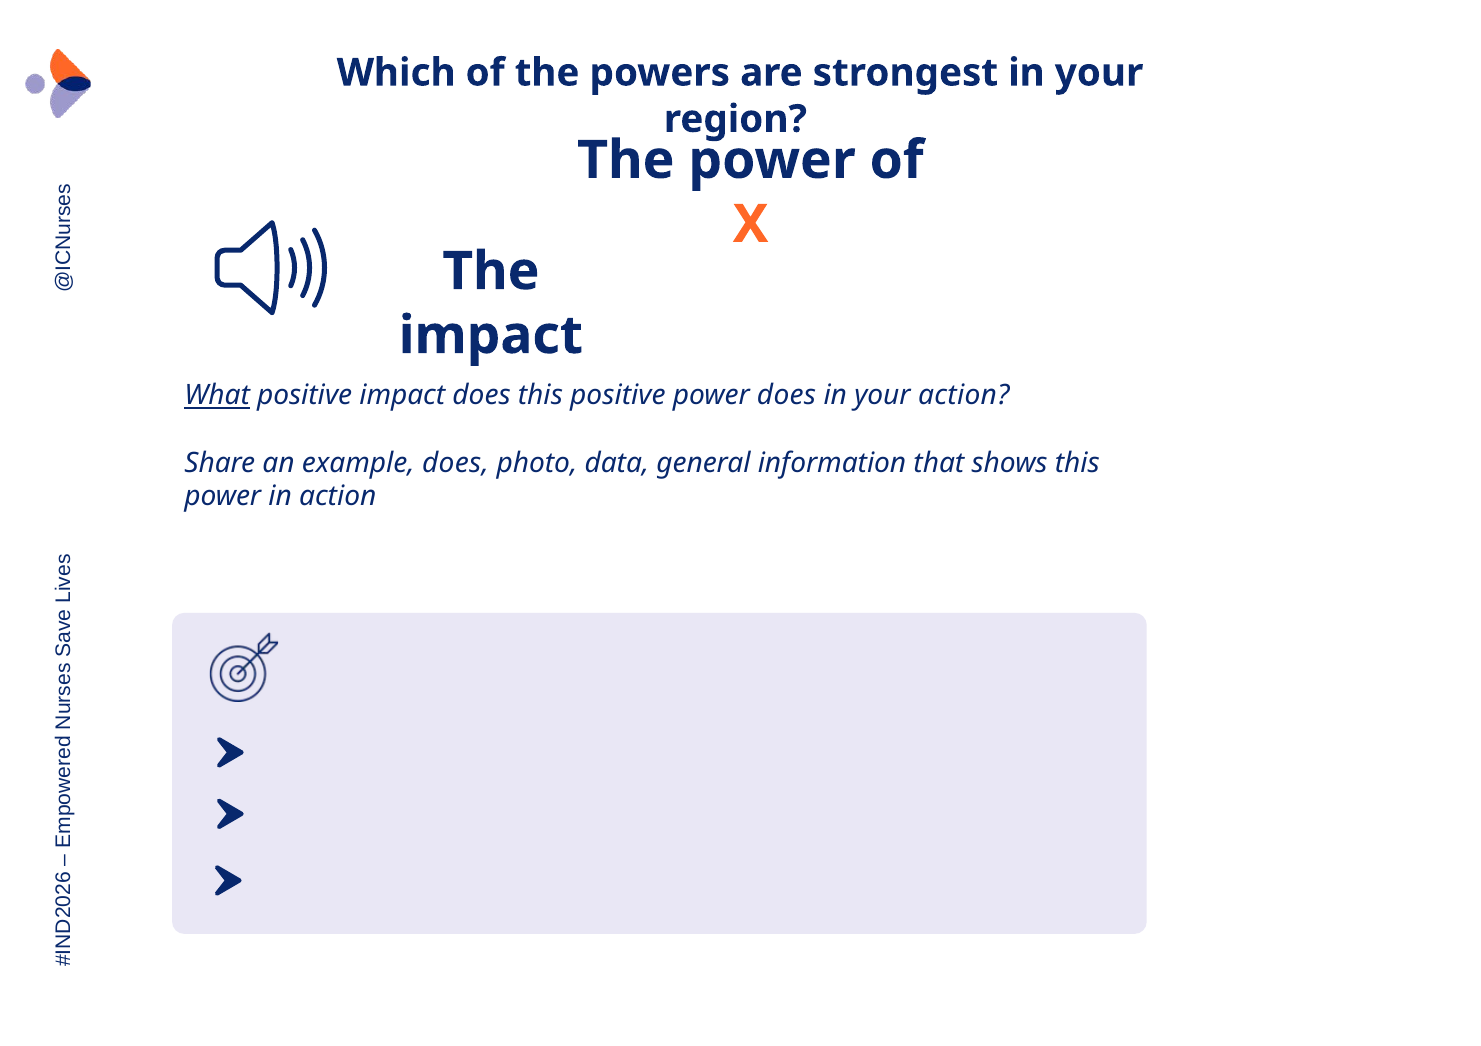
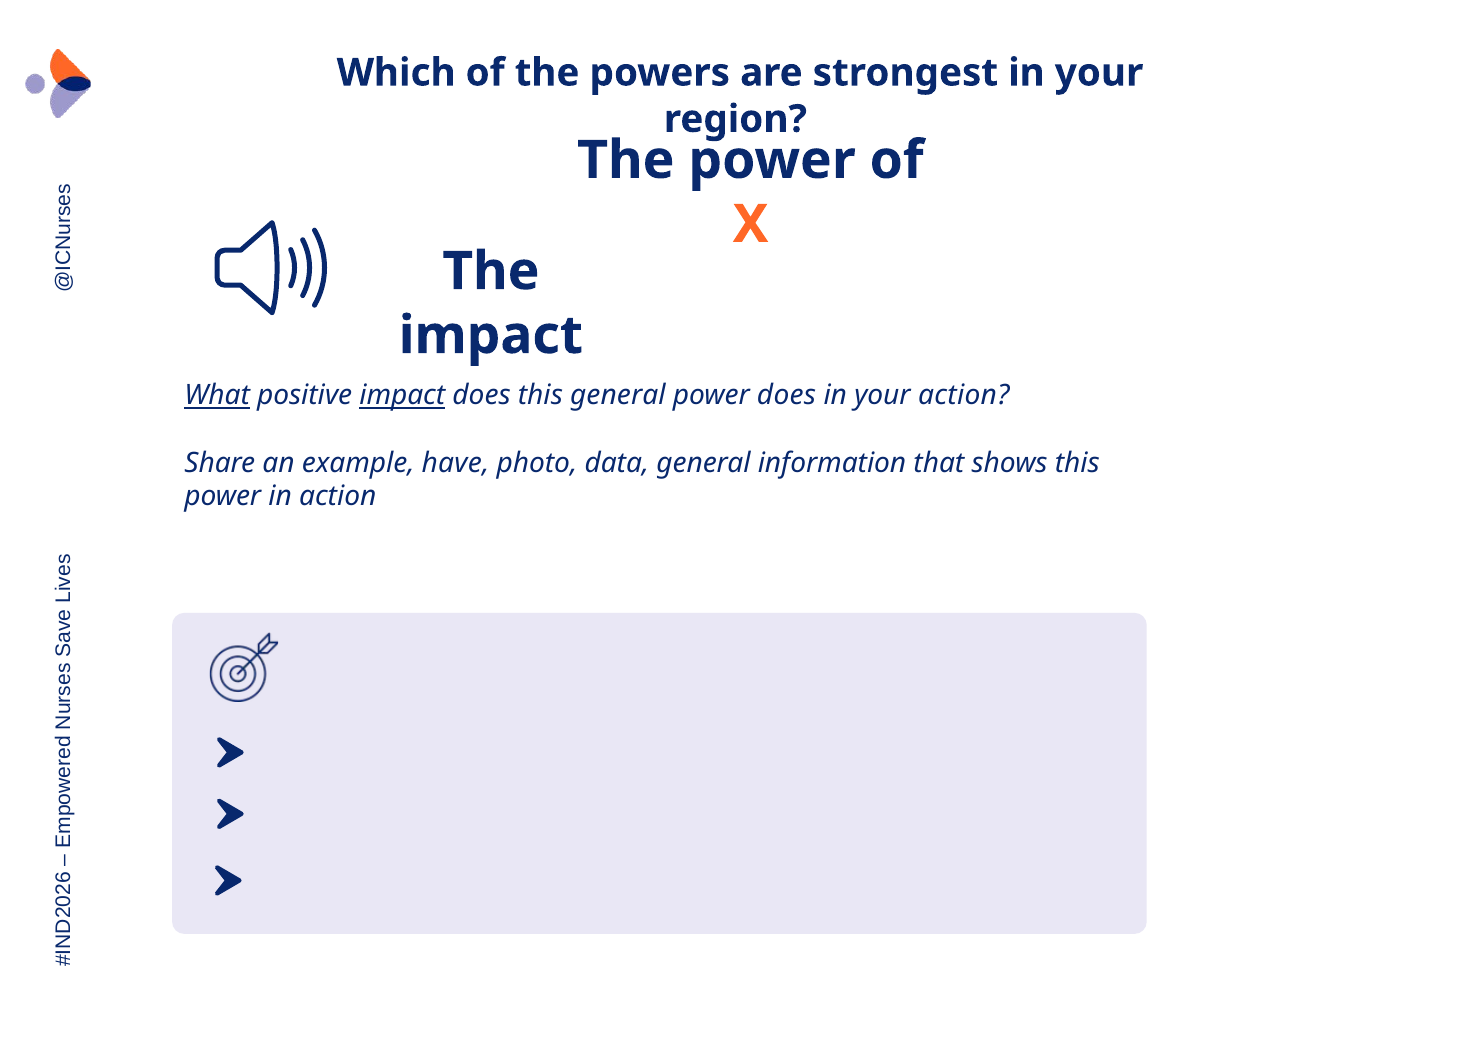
impact underline: none -> present (402, 396)
this positive: positive -> general (618, 396)
example does: does -> have (455, 463)
